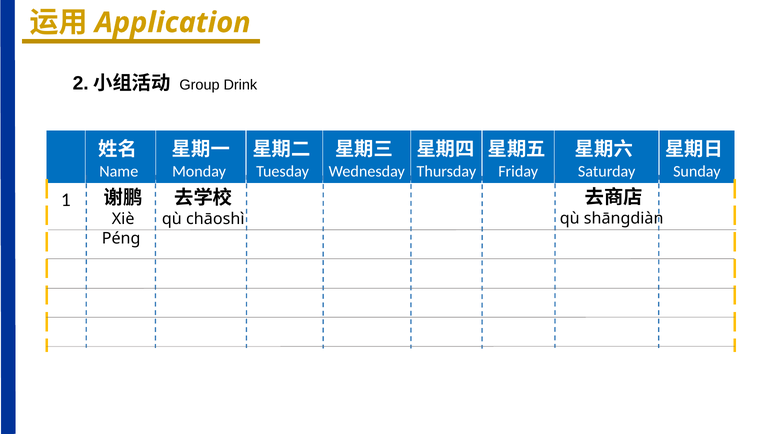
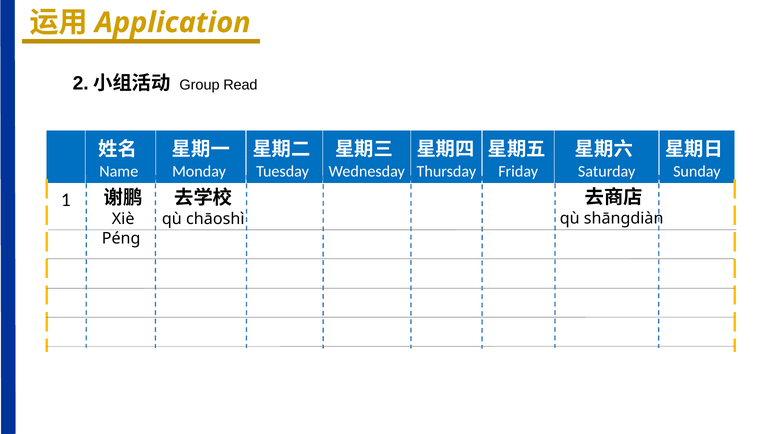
Drink: Drink -> Read (240, 85)
